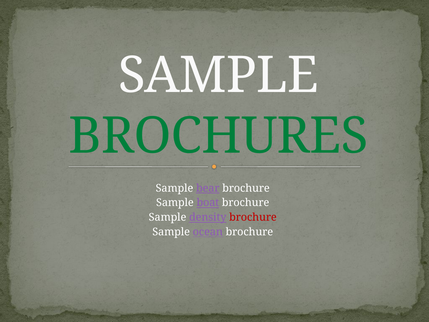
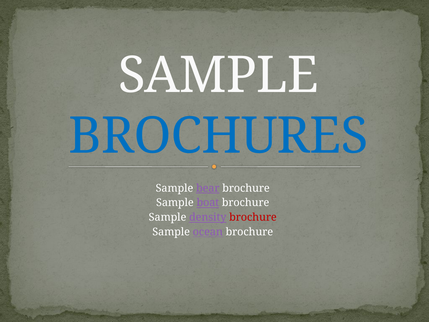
BROCHURES colour: green -> blue (218, 136)
